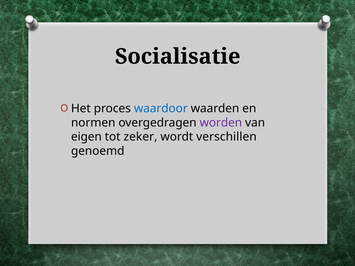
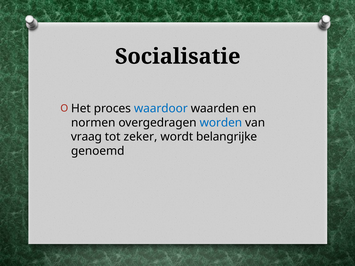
worden colour: purple -> blue (221, 123)
eigen: eigen -> vraag (86, 137)
verschillen: verschillen -> belangrijke (227, 137)
